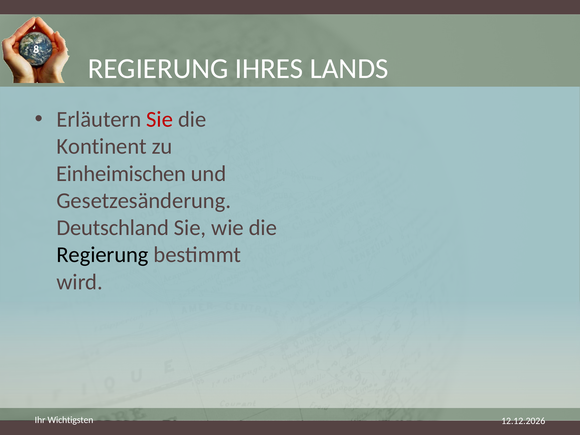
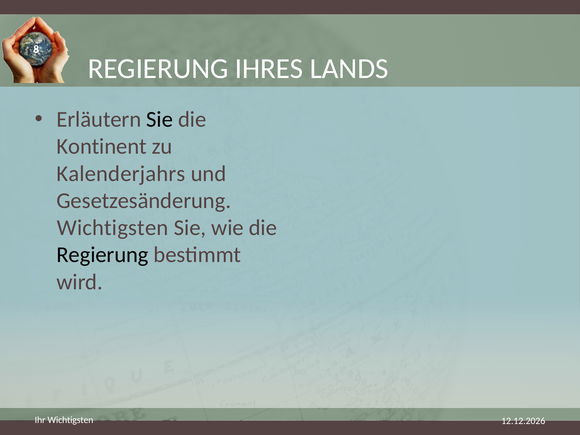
Sie colour: red -> black (160, 119)
Einheimischen: Einheimischen -> Kalenderjahrs (121, 174)
Deutschland: Deutschland -> Wichtigsten (113, 228)
